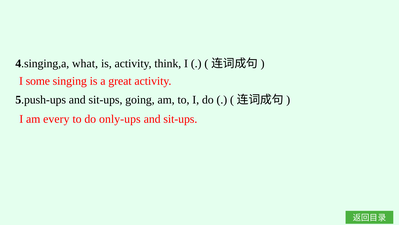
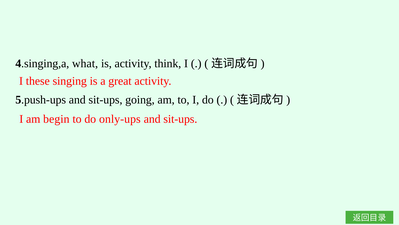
some: some -> these (38, 81)
every: every -> begin (56, 119)
